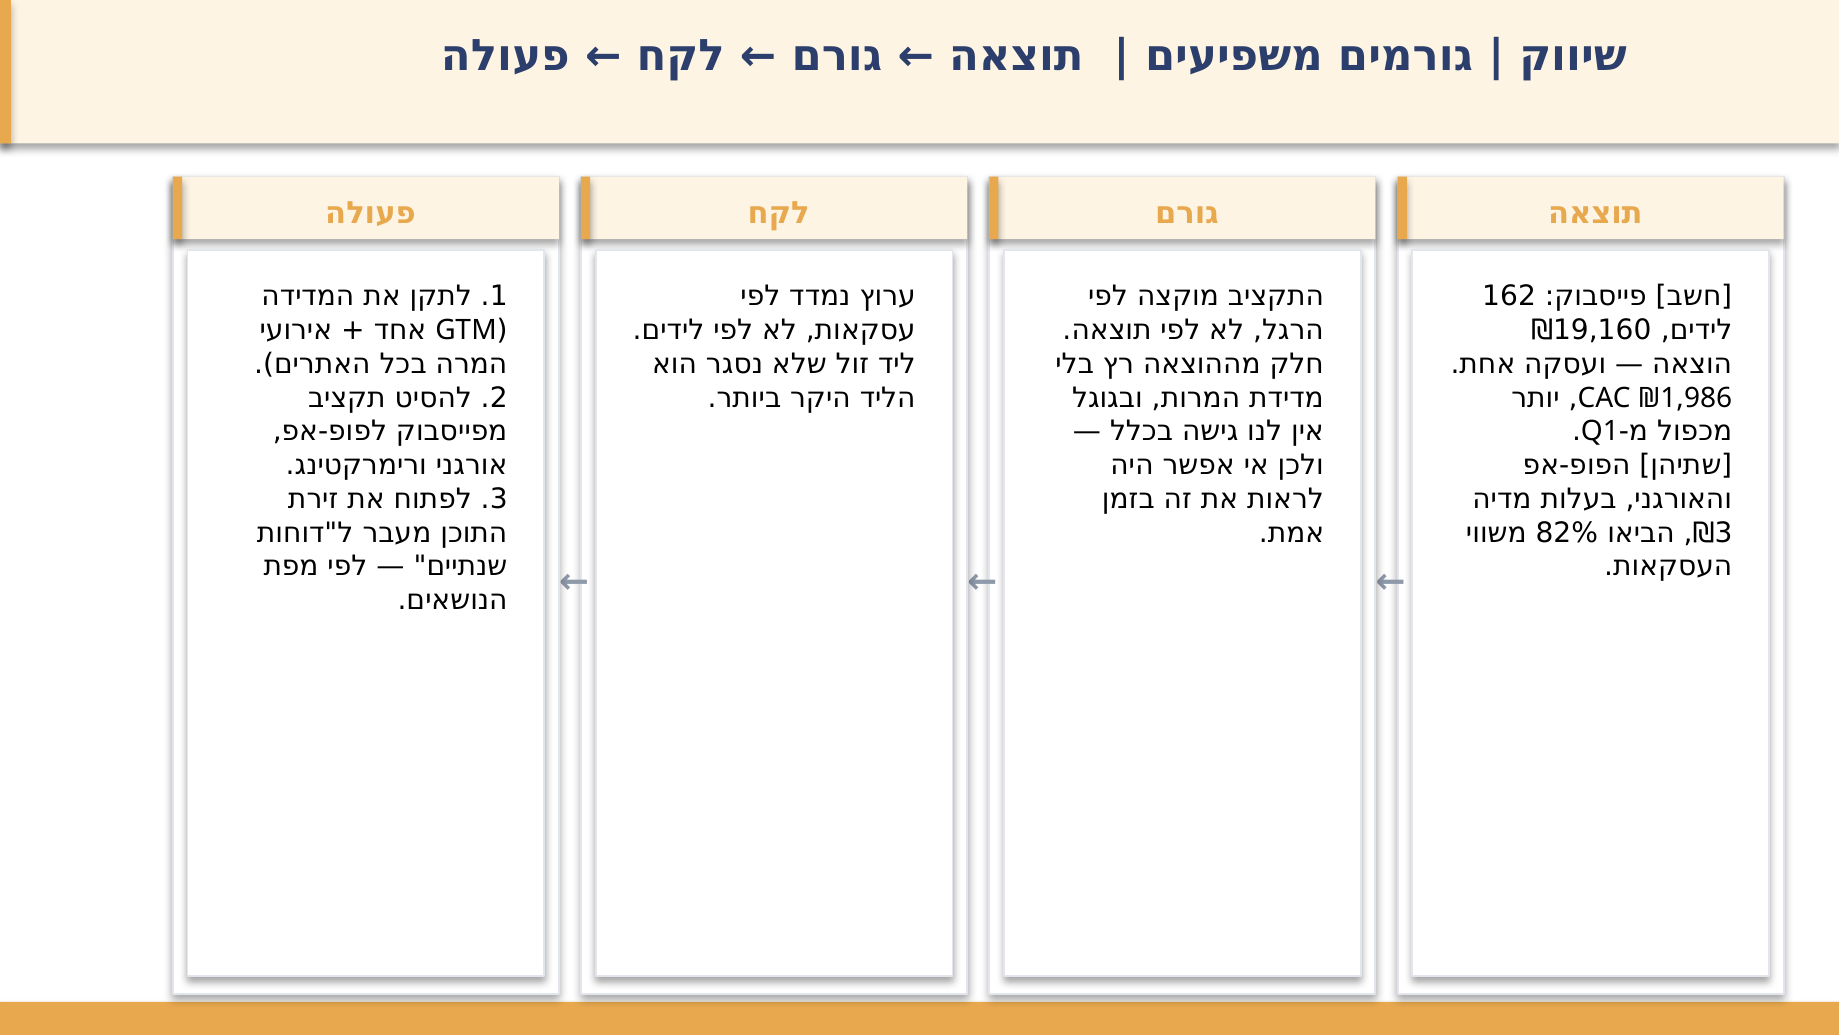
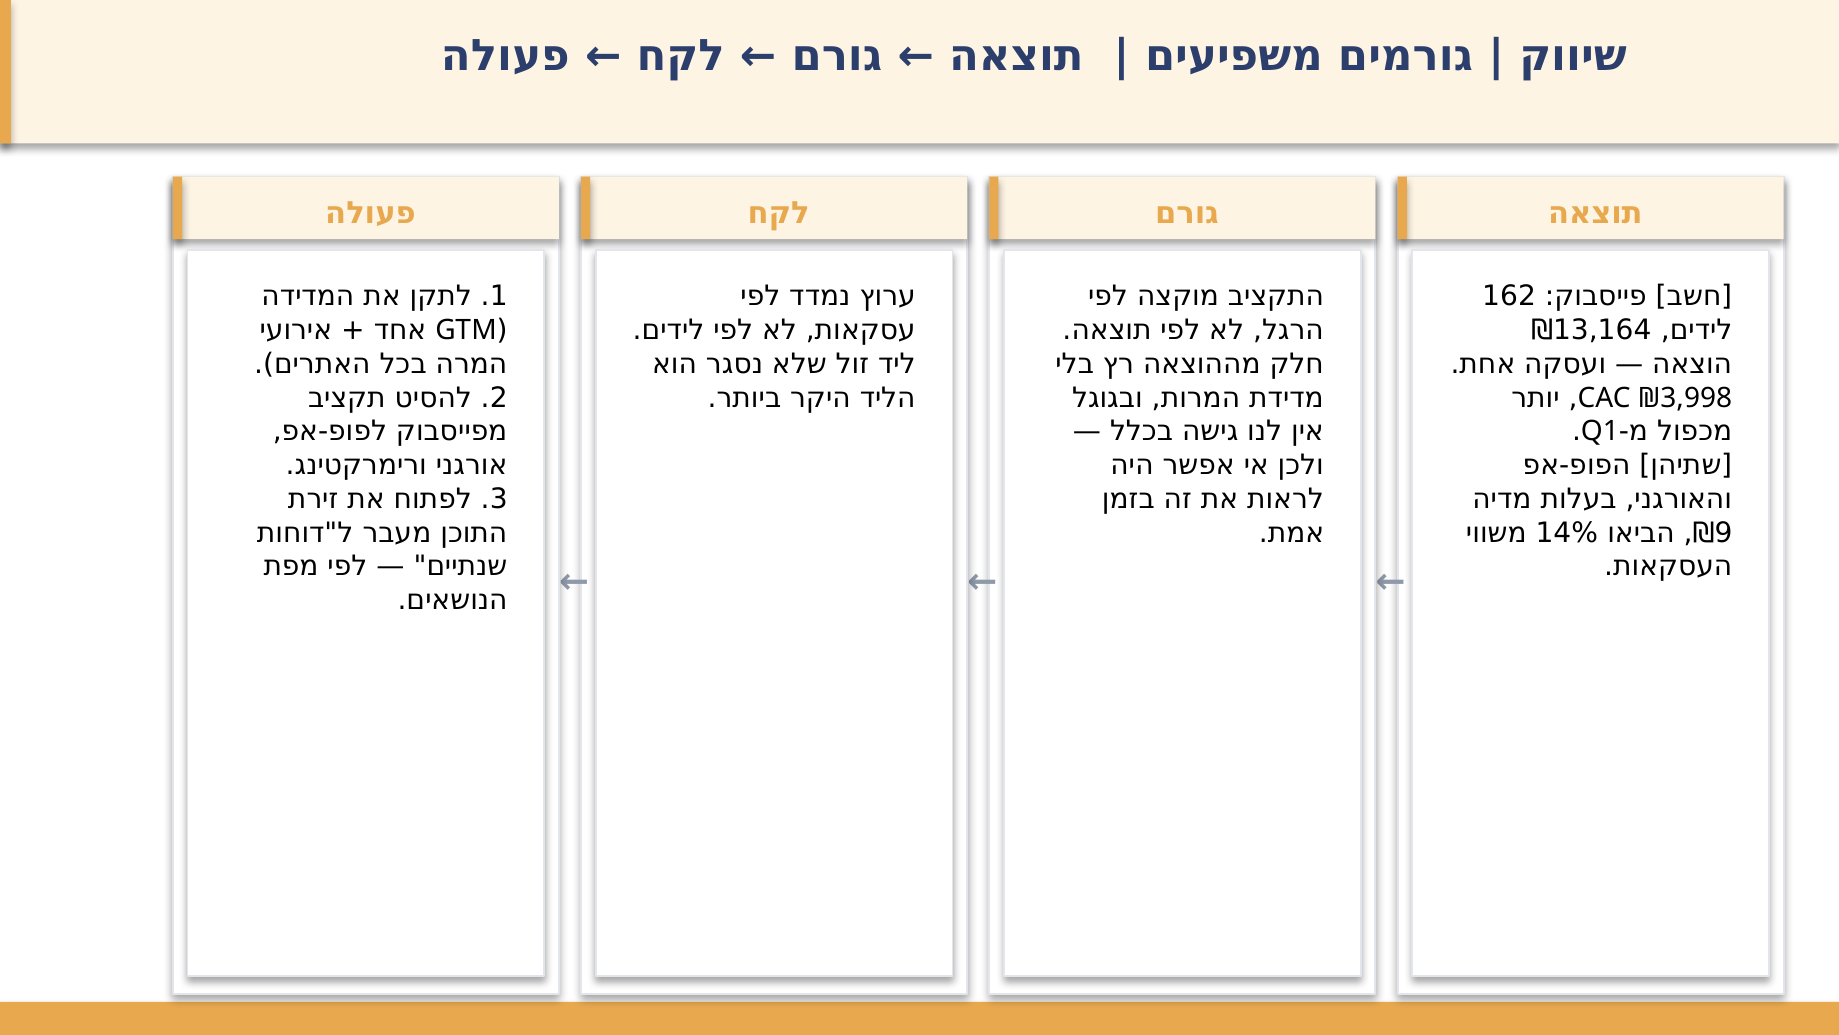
₪19,160: ₪19,160 -> ₪13,164 (1591, 330)
₪1,986: ₪1,986 -> ₪3,998 (1685, 398)
82%: 82% -> 14% (1567, 533)
₪3: ₪3 -> ₪9 (1712, 533)
